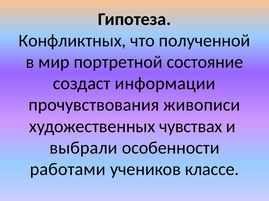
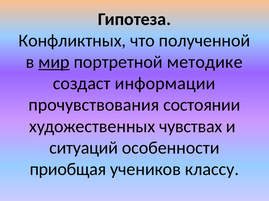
мир underline: none -> present (54, 62)
состояние: состояние -> методике (205, 62)
живописи: живописи -> состоянии (202, 105)
выбрали: выбрали -> ситуаций (84, 148)
работами: работами -> приобщая (68, 170)
классе: классе -> классу (212, 170)
